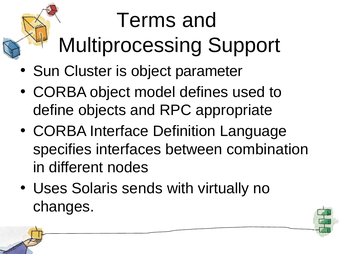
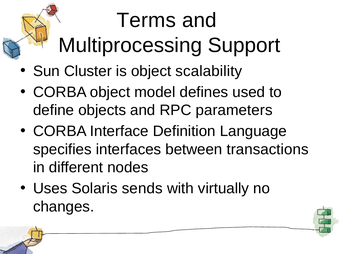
parameter: parameter -> scalability (209, 71)
appropriate: appropriate -> parameters (234, 110)
combination: combination -> transactions (268, 149)
